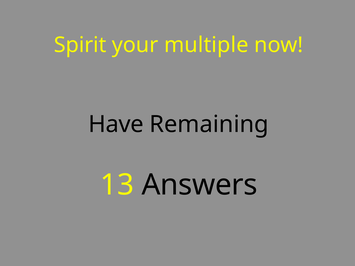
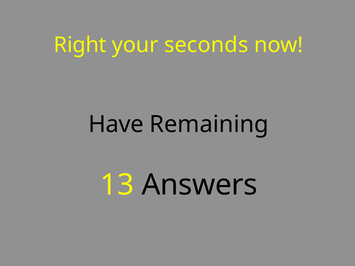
Spirit: Spirit -> Right (80, 45)
multiple: multiple -> seconds (206, 45)
